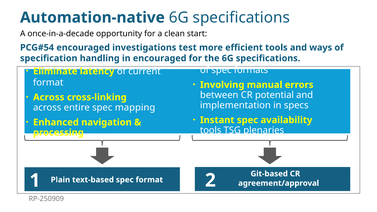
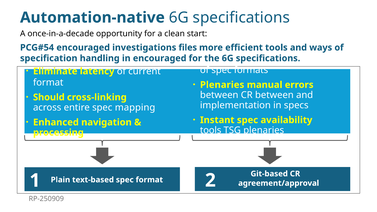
test: test -> files (188, 48)
Involving: Involving -> Plenaries (222, 85)
CR potential: potential -> between (274, 95)
Across: Across -> Should (49, 97)
